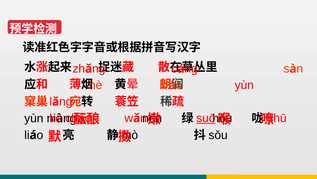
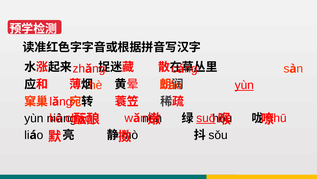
yùn underline: none -> present (244, 85)
